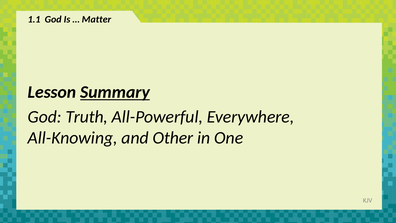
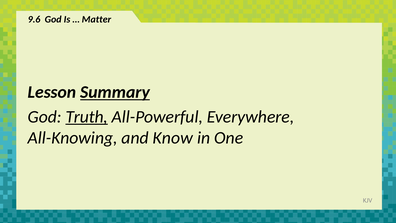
1.1: 1.1 -> 9.6 (34, 19)
Truth underline: none -> present (87, 117)
Other: Other -> Know (173, 138)
